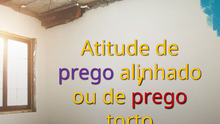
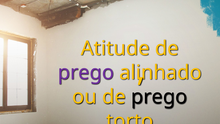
prego colour: red -> black (159, 97)
